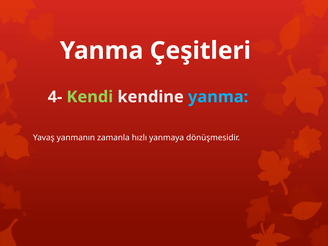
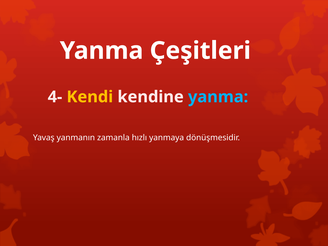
Kendi colour: light green -> yellow (90, 97)
